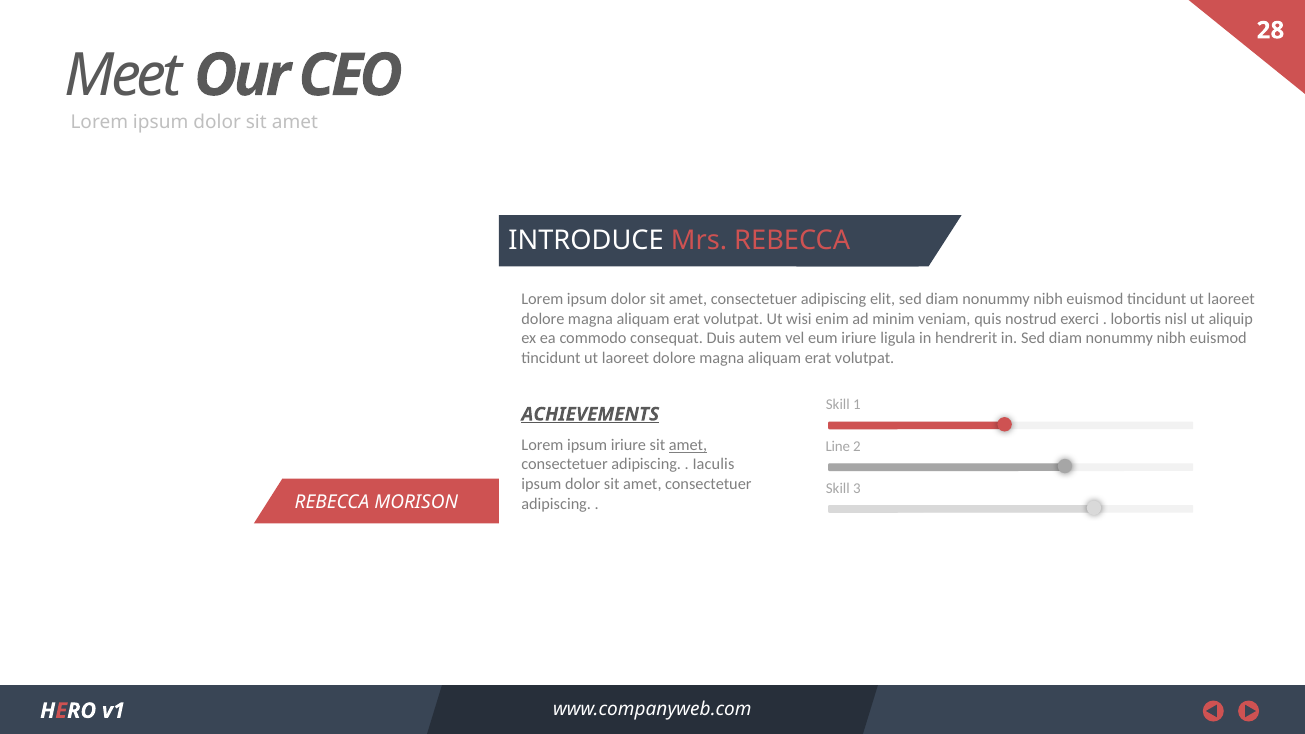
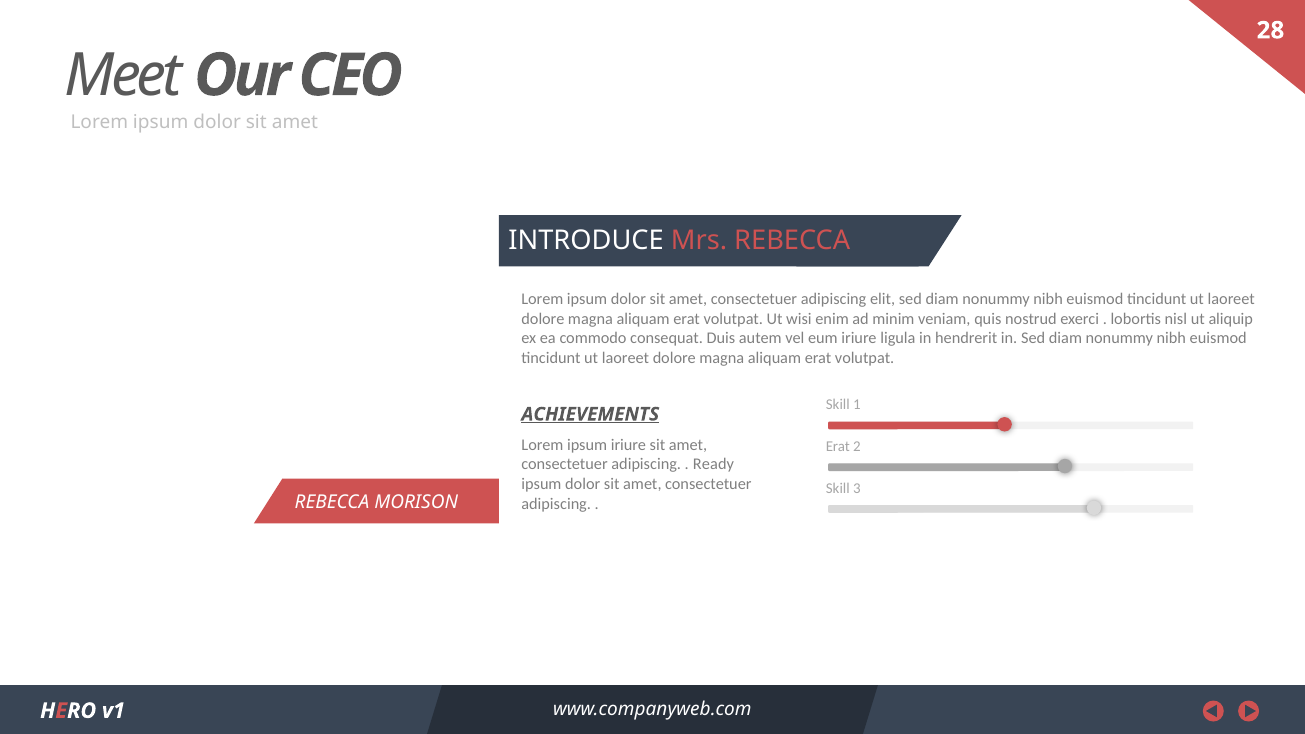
amet underline: present -> none (688, 445)
Line: Line -> Erat (838, 446)
Iaculis: Iaculis -> Ready (713, 465)
